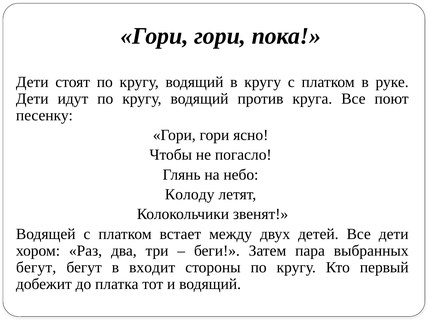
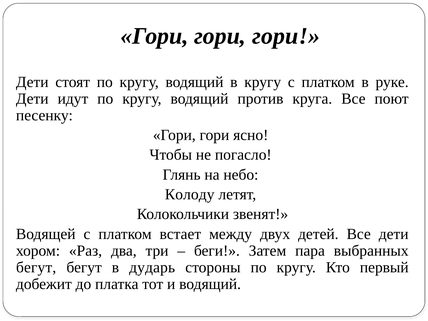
Гори гори пока: пока -> гори (286, 36)
входит: входит -> дударь (152, 267)
